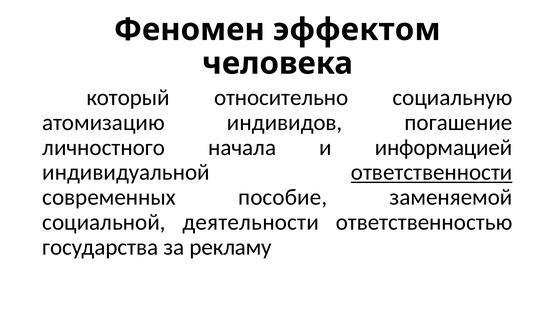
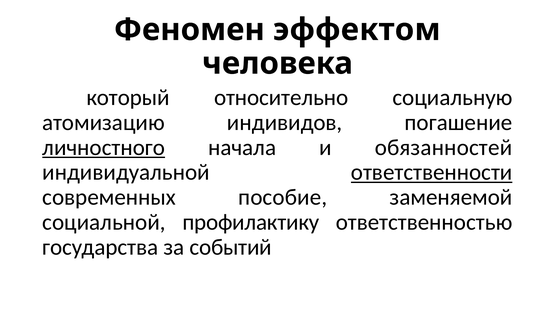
личностного underline: none -> present (104, 147)
информацией: информацией -> обязанностей (443, 147)
деятельности: деятельности -> профилактику (251, 222)
рекламу: рекламу -> событий (231, 247)
